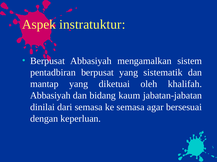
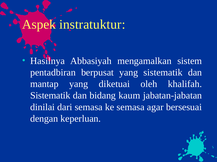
Berpusat: Berpusat -> Hasilnya (48, 61)
Abbasiyah: Abbasiyah -> Sistematik (50, 96)
